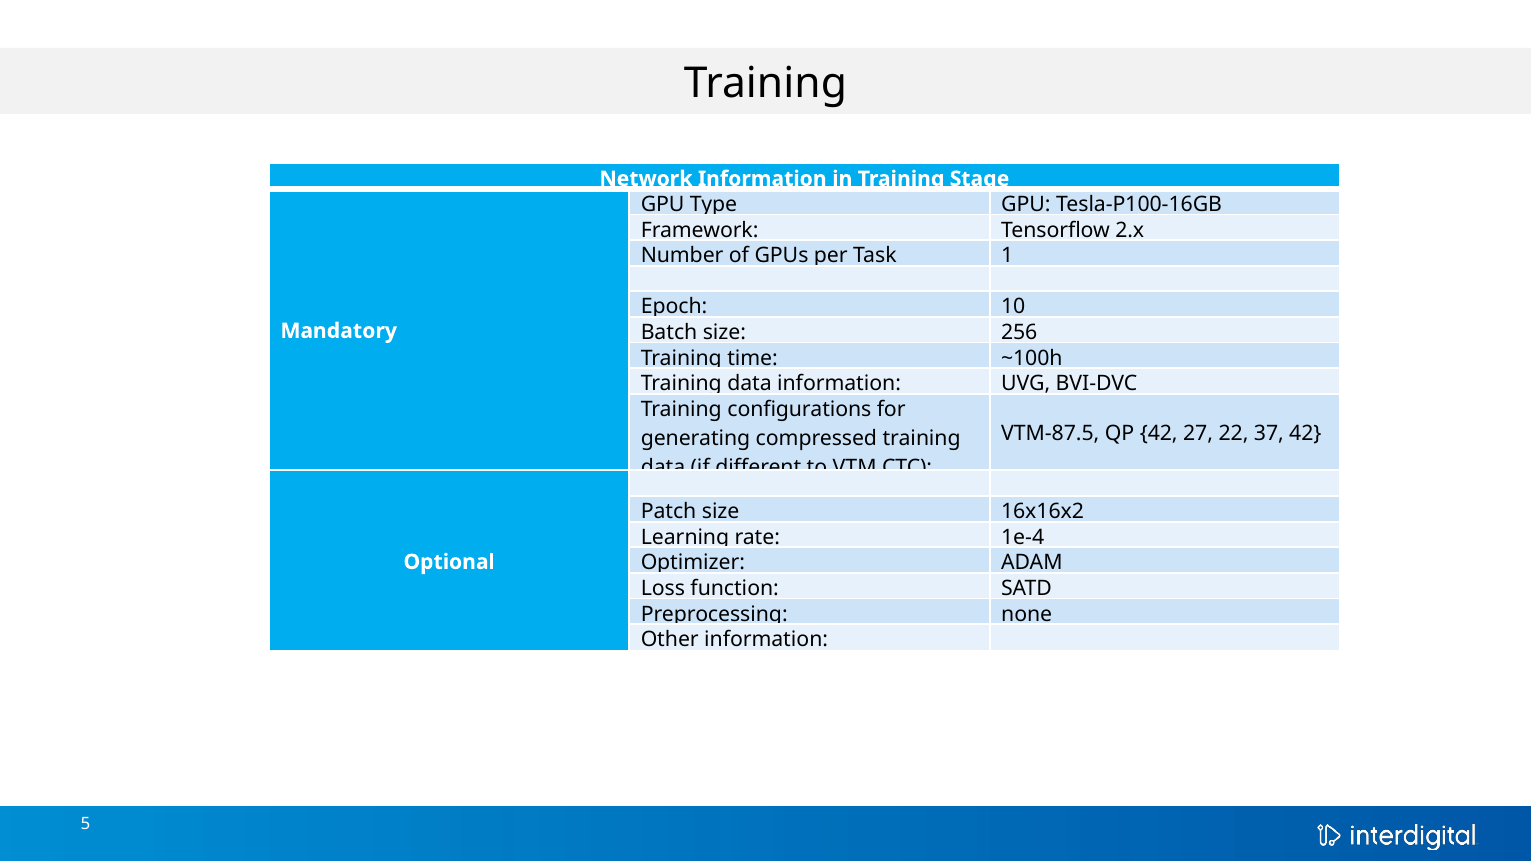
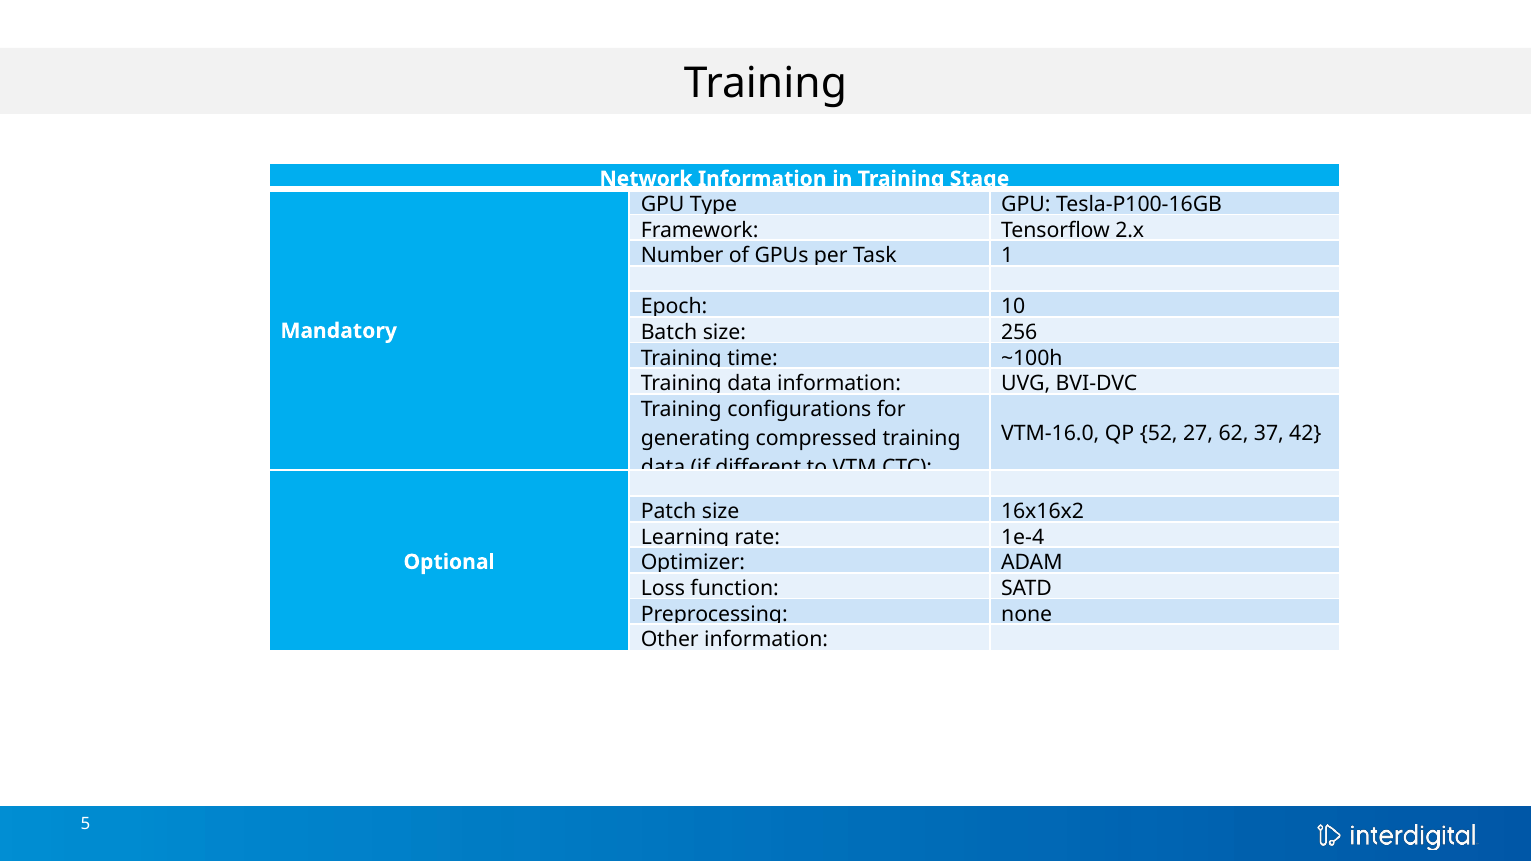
VTM-87.5: VTM-87.5 -> VTM-16.0 (1050, 433)
QP 42: 42 -> 52 (1159, 433)
22: 22 -> 62 (1234, 433)
